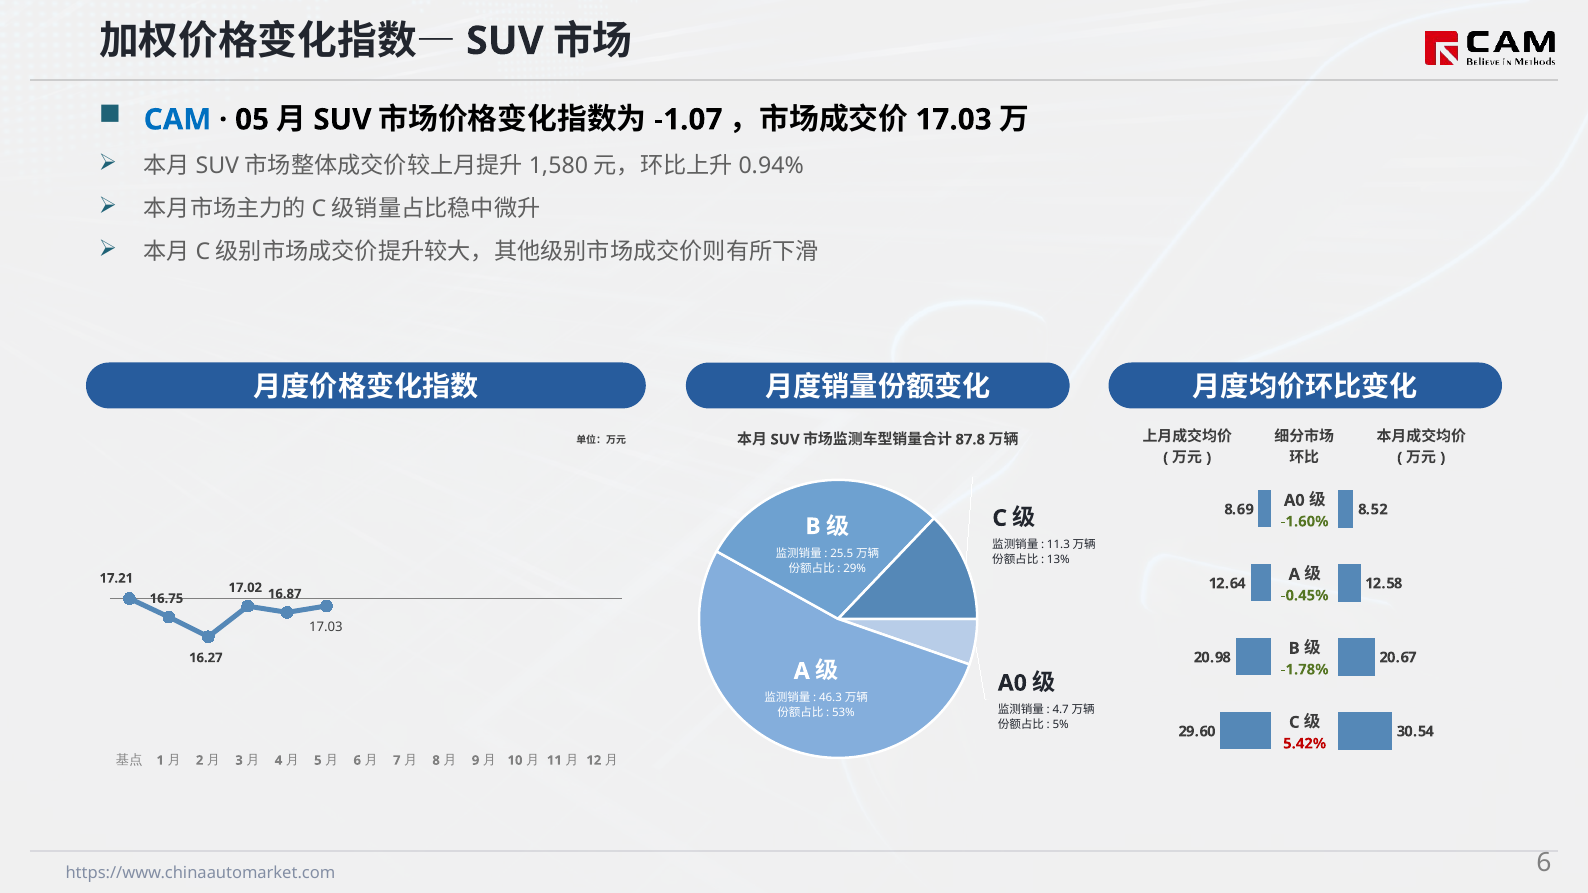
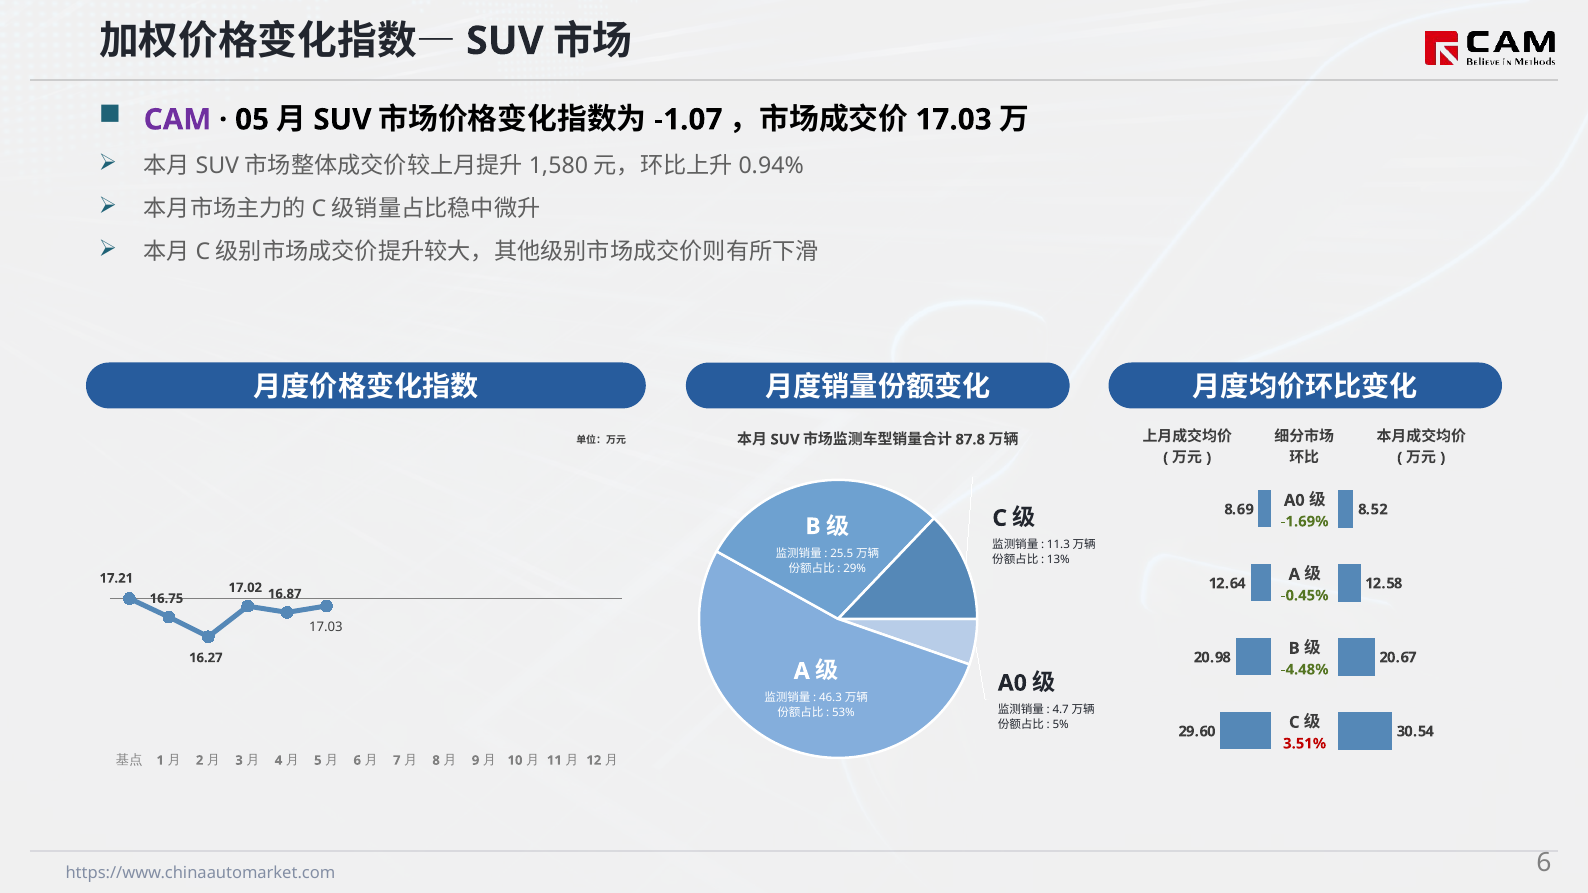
CAM colour: blue -> purple (178, 120)
-1.60%: -1.60% -> -1.69% (1305, 522)
-1.78%: -1.78% -> -4.48% (1305, 670)
5.42%: 5.42% -> 3.51% (1305, 744)
